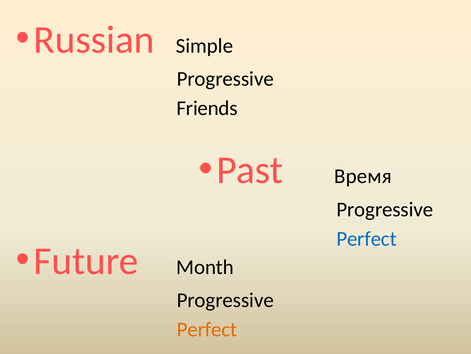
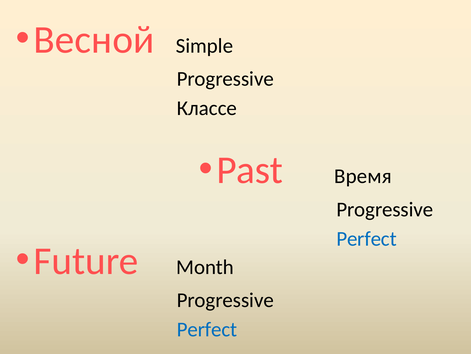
Russian: Russian -> Весной (94, 40)
Friends: Friends -> Классе (207, 108)
Perfect colour: orange -> blue (207, 329)
